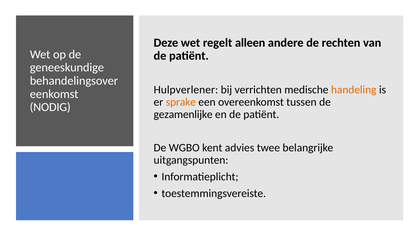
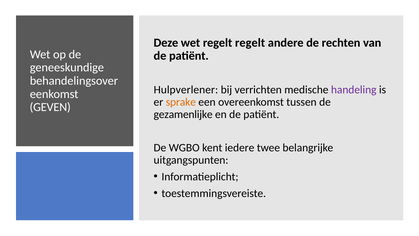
regelt alleen: alleen -> regelt (250, 43)
handeling colour: orange -> purple (354, 90)
NODIG: NODIG -> GEVEN (50, 107)
advies: advies -> iedere (240, 147)
